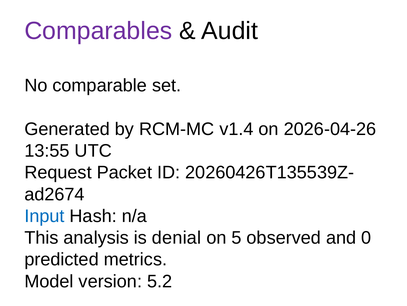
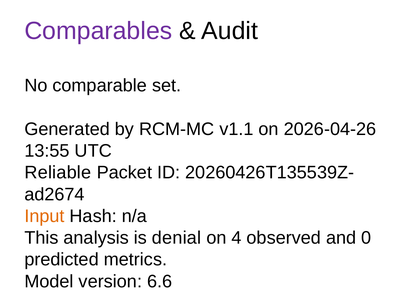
v1.4: v1.4 -> v1.1 (236, 129)
Request: Request -> Reliable (58, 172)
Input colour: blue -> orange (44, 216)
5: 5 -> 4 (237, 237)
5.2: 5.2 -> 6.6 (160, 281)
